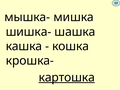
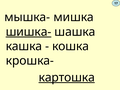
шишка- underline: none -> present (29, 32)
